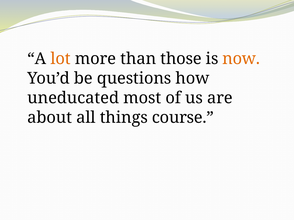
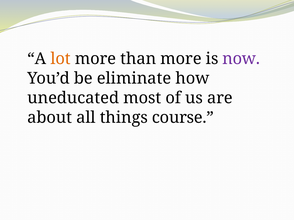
than those: those -> more (181, 59)
now colour: orange -> purple (241, 59)
questions: questions -> eliminate (134, 79)
